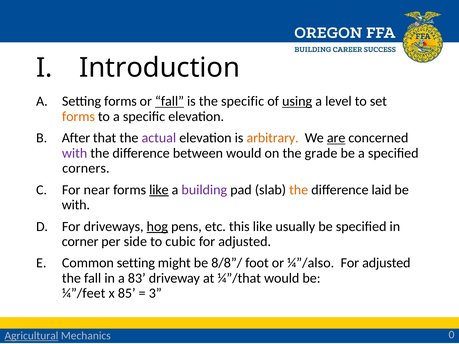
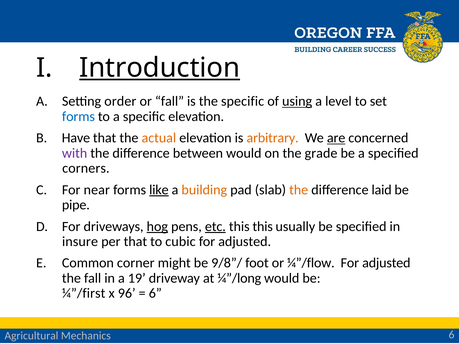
Introduction underline: none -> present (160, 68)
Setting forms: forms -> order (120, 101)
fall underline: present -> none (170, 101)
forms colour: orange -> blue (78, 117)
After: After -> Have (76, 138)
actual colour: purple -> orange (159, 138)
building colour: purple -> orange (204, 190)
with: with -> pipe (76, 205)
etc underline: none -> present (215, 227)
this like: like -> this (263, 227)
corner: corner -> insure (80, 242)
per side: side -> that (135, 242)
Common setting: setting -> corner (136, 263)
8/8”/: 8/8”/ -> 9/8”/ (227, 263)
¼”/also: ¼”/also -> ¼”/flow (311, 263)
83: 83 -> 19 (137, 278)
¼”/that: ¼”/that -> ¼”/long (239, 278)
¼”/feet: ¼”/feet -> ¼”/first (84, 294)
85: 85 -> 96 (127, 294)
3: 3 -> 6 (155, 294)
Agricultural underline: present -> none (31, 336)
Mechanics 0: 0 -> 6 (452, 335)
